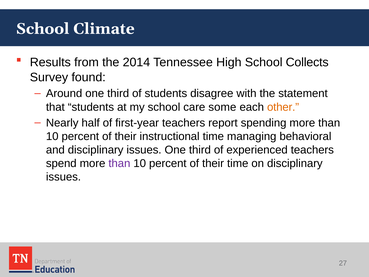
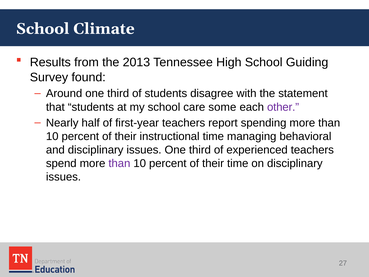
2014: 2014 -> 2013 (136, 62)
Collects: Collects -> Guiding (307, 62)
other colour: orange -> purple (283, 107)
